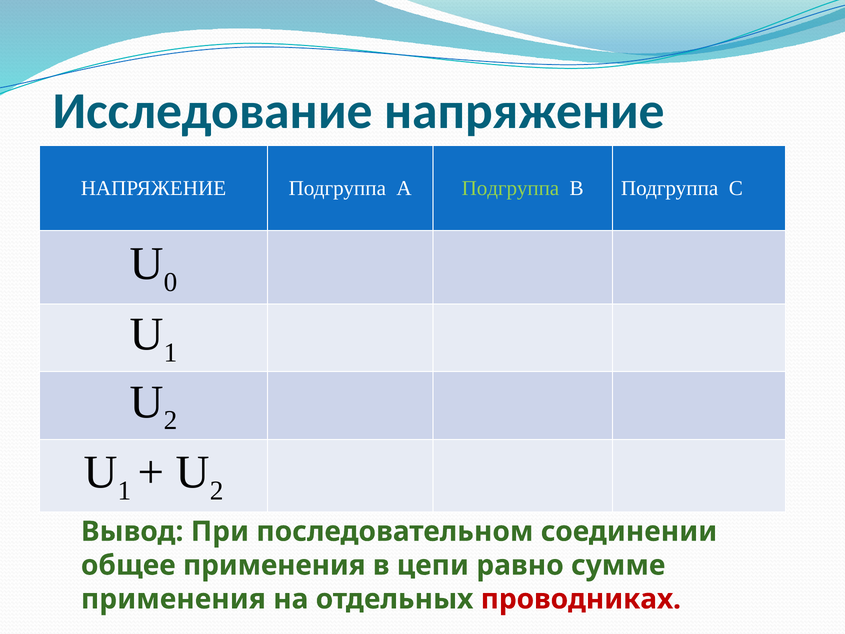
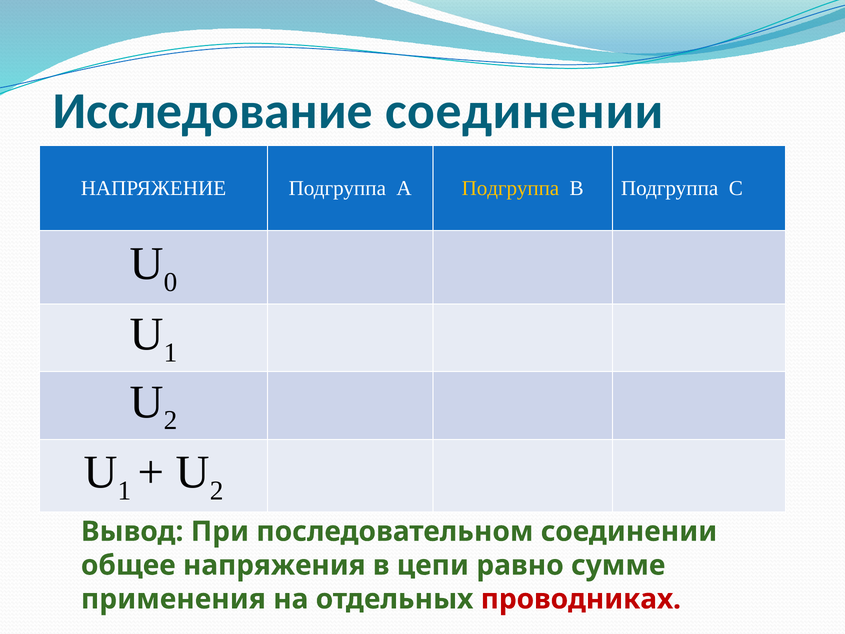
Исследование напряжение: напряжение -> соединении (524, 111)
Подгруппа colour: light green -> yellow (510, 188)
общее применения: применения -> напряжения (274, 565)
